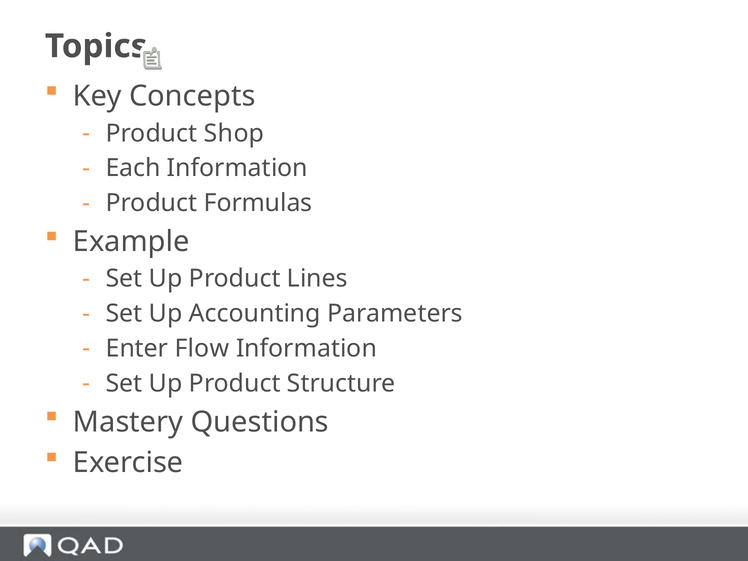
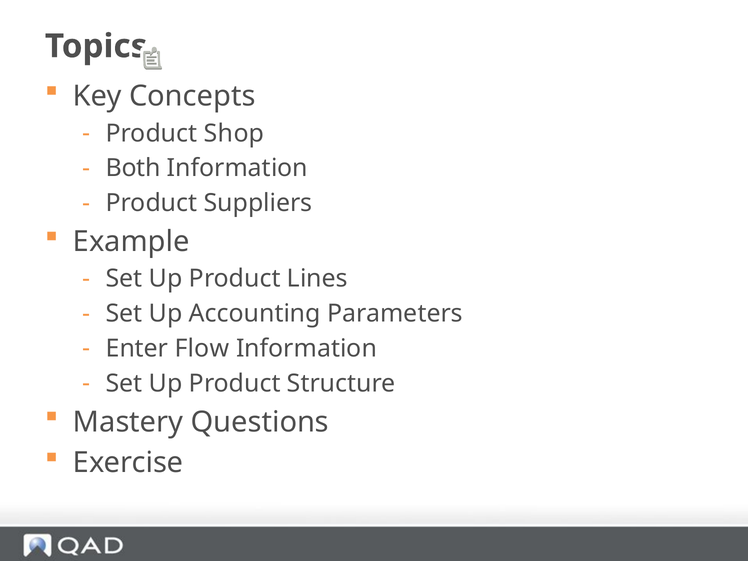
Each: Each -> Both (133, 168)
Formulas: Formulas -> Suppliers (258, 203)
